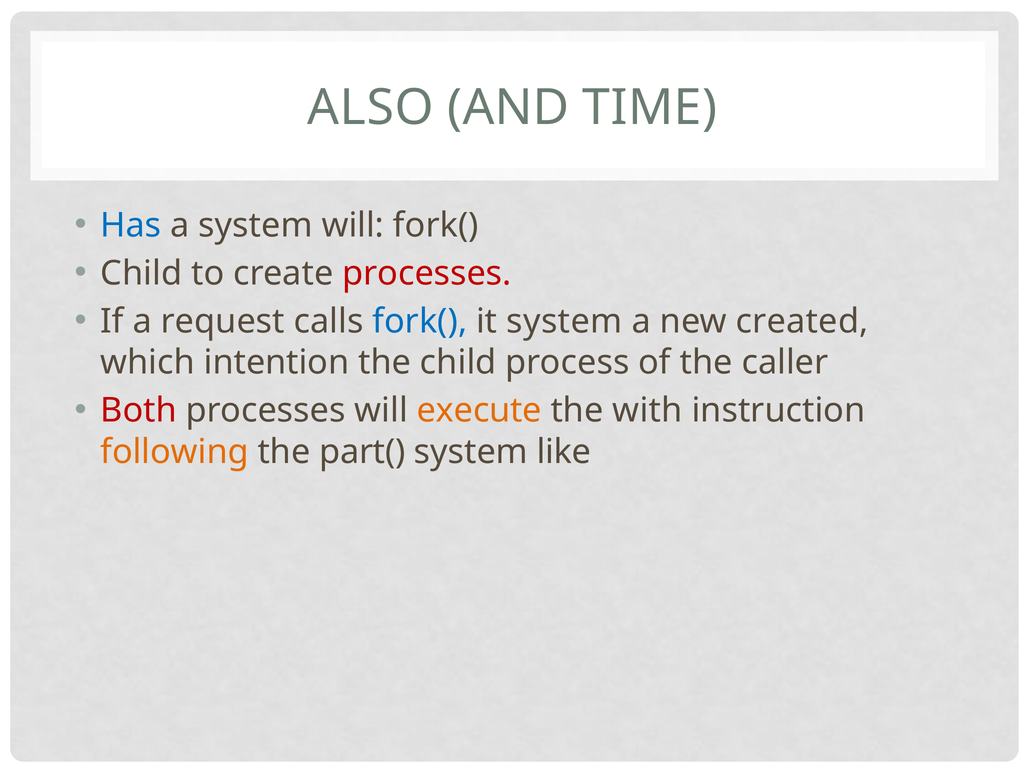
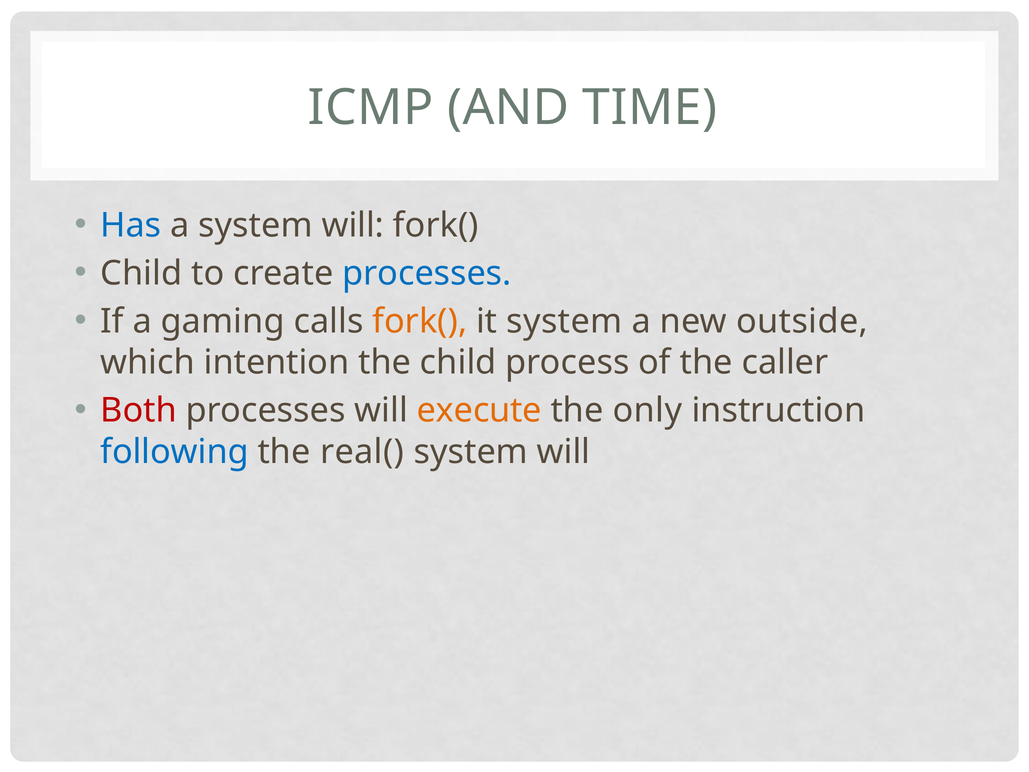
ALSO: ALSO -> ICMP (371, 108)
processes colour: red -> blue (427, 273)
request: request -> gaming (223, 321)
fork( colour: blue -> orange (420, 321)
created: created -> outside (802, 321)
with: with -> only (647, 411)
following colour: orange -> blue (175, 452)
part(: part( -> real( (362, 452)
like: like -> will (564, 452)
